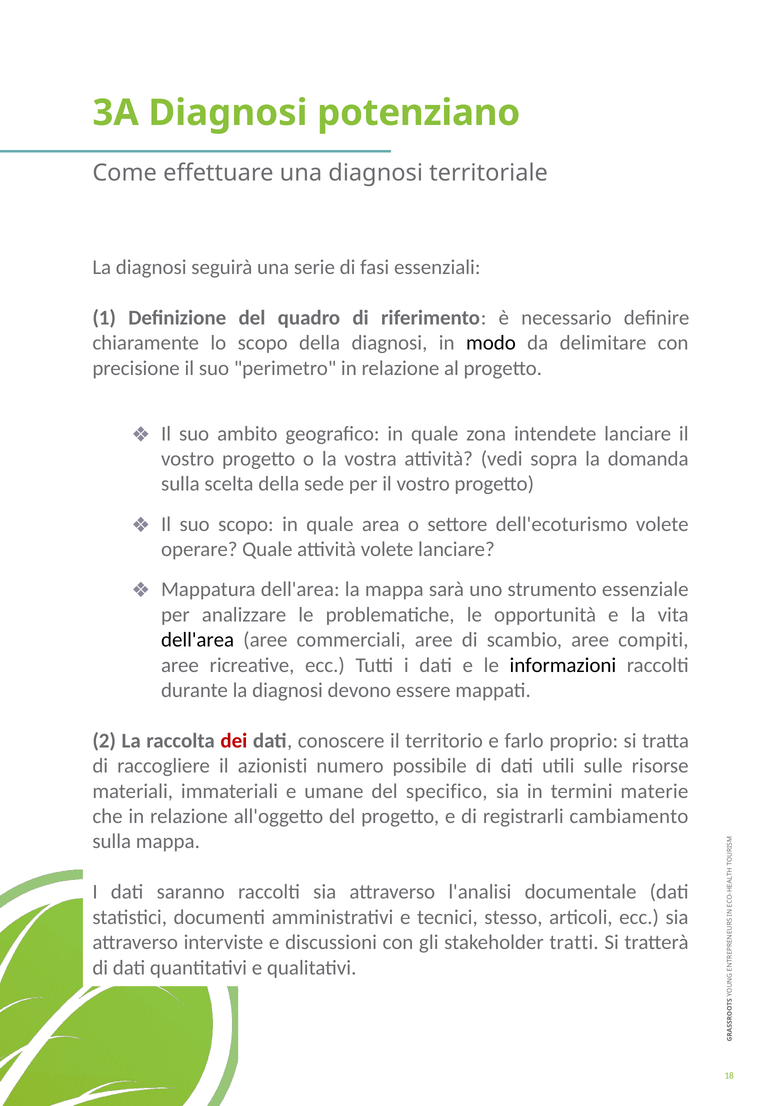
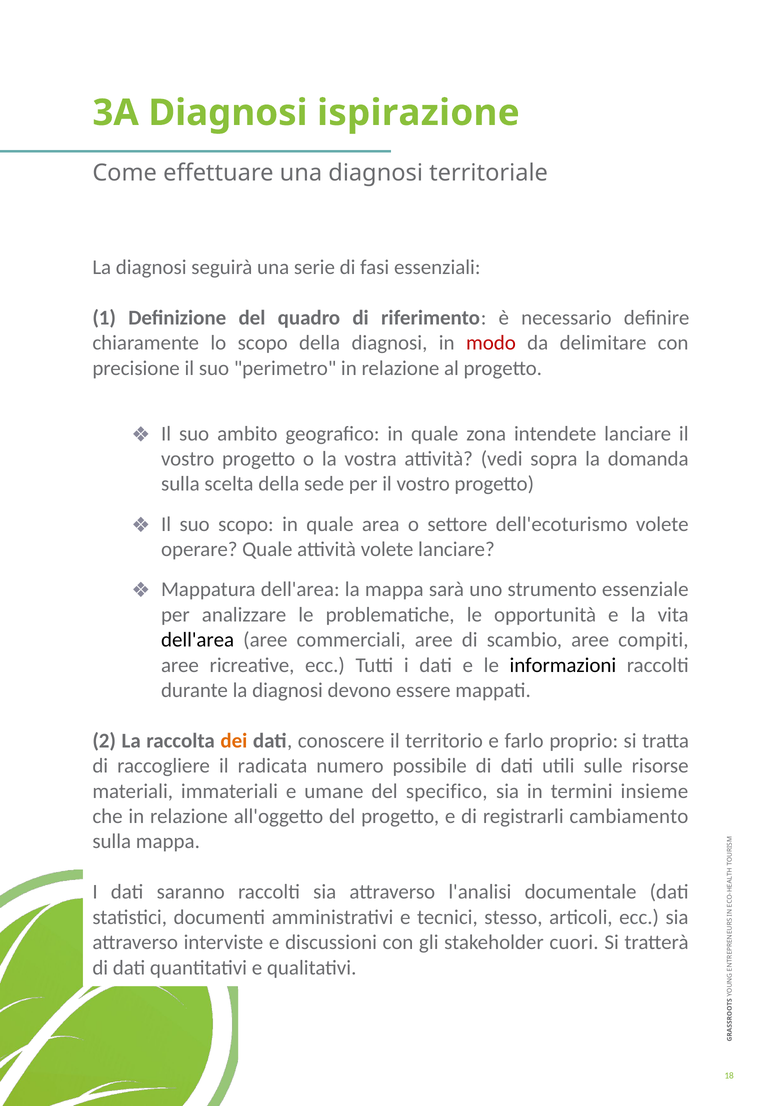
potenziano: potenziano -> ispirazione (418, 113)
modo colour: black -> red (491, 343)
dei colour: red -> orange (234, 741)
azionisti: azionisti -> radicata (272, 766)
materie: materie -> insieme (654, 791)
tratti: tratti -> cuori (574, 942)
